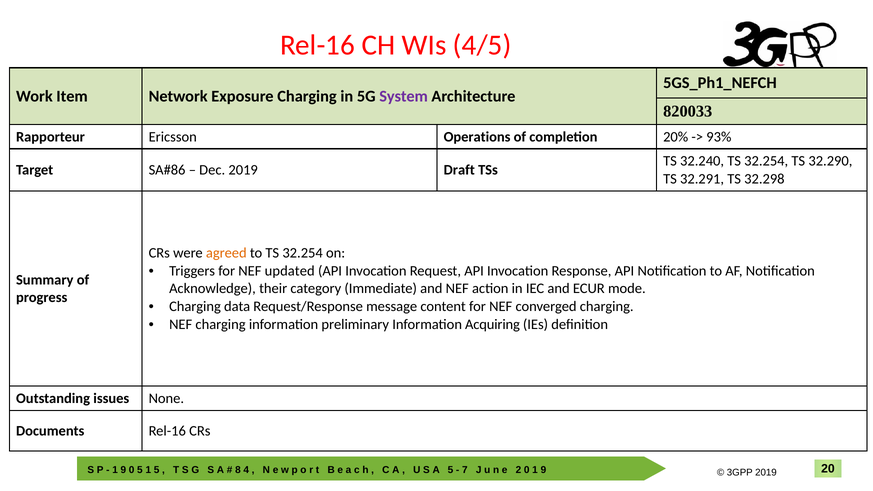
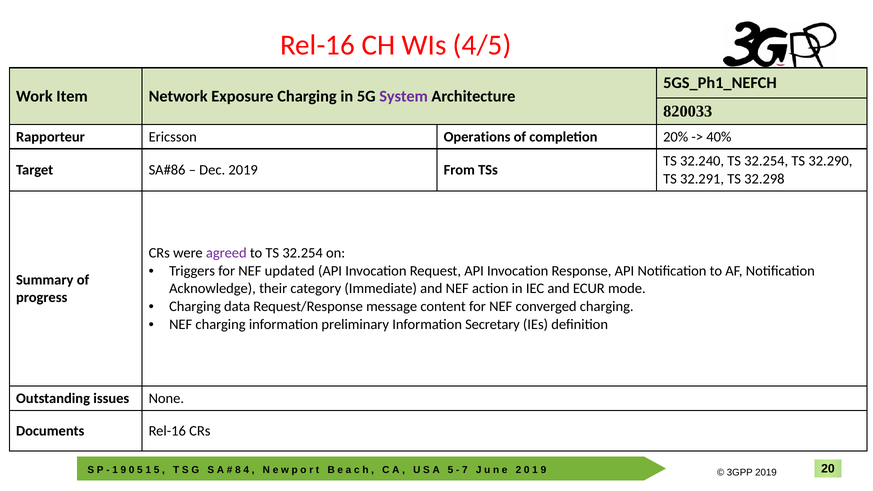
93%: 93% -> 40% (719, 137)
Draft: Draft -> From (459, 170)
agreed colour: orange -> purple (226, 253)
Acquiring: Acquiring -> Secretary (492, 324)
